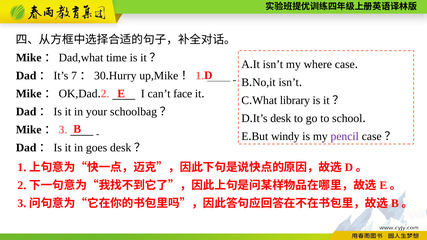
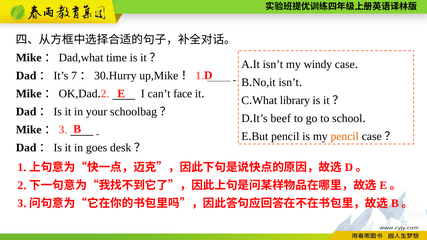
where: where -> windy (318, 64)
desk: desk -> beef (281, 118)
windy: windy -> pencil (285, 136)
pencil colour: purple -> orange (345, 136)
